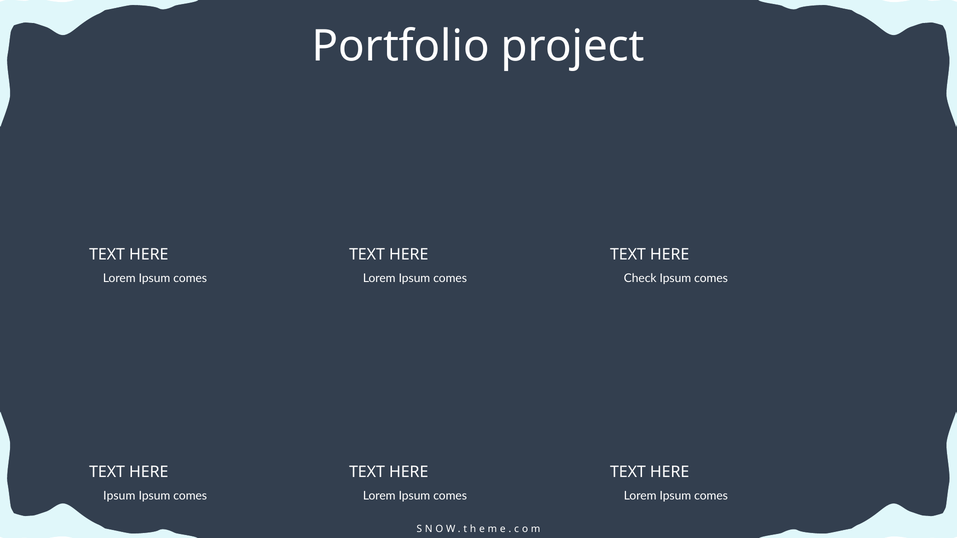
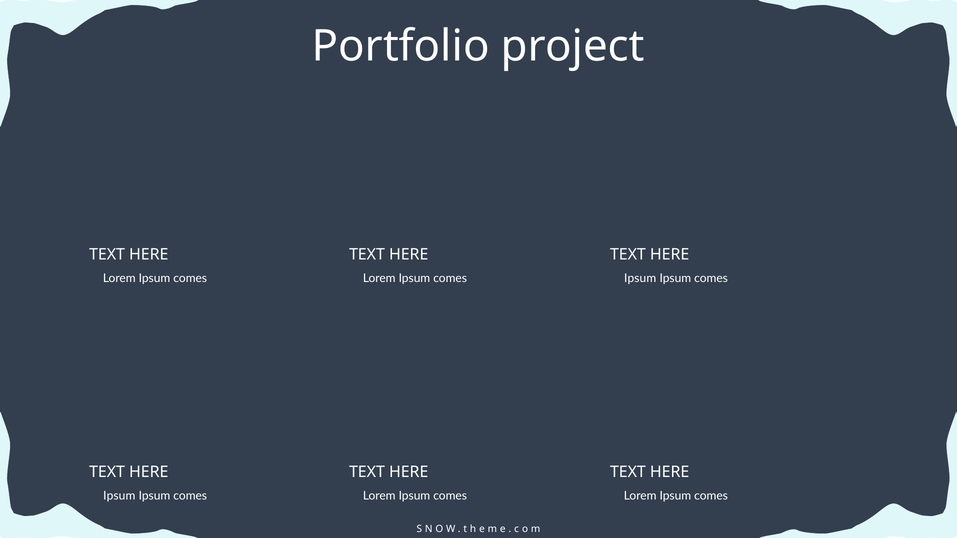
Check: Check -> Ipsum (640, 279)
